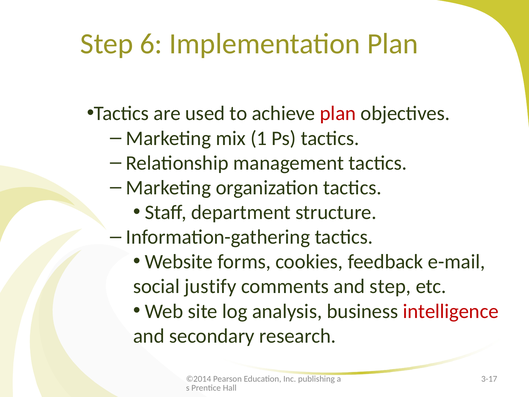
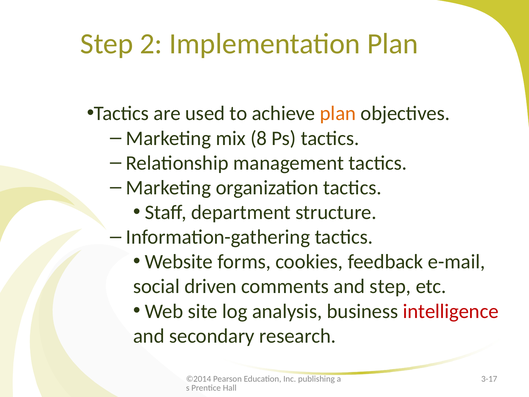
6: 6 -> 2 (151, 44)
plan colour: red -> orange (338, 113)
1: 1 -> 8 (259, 138)
justify: justify -> driven (211, 286)
